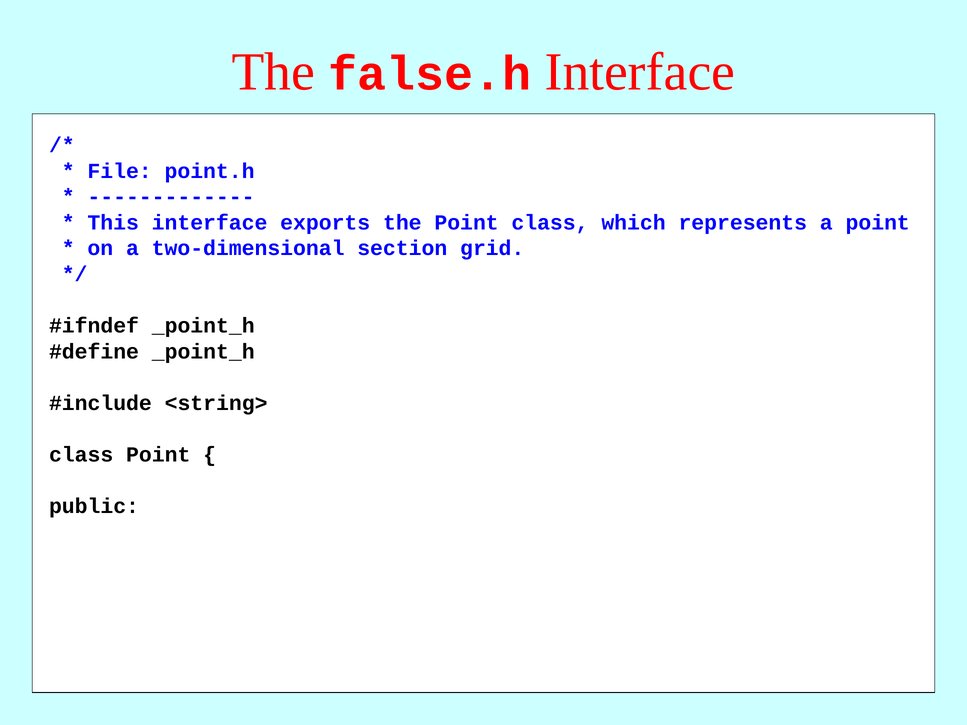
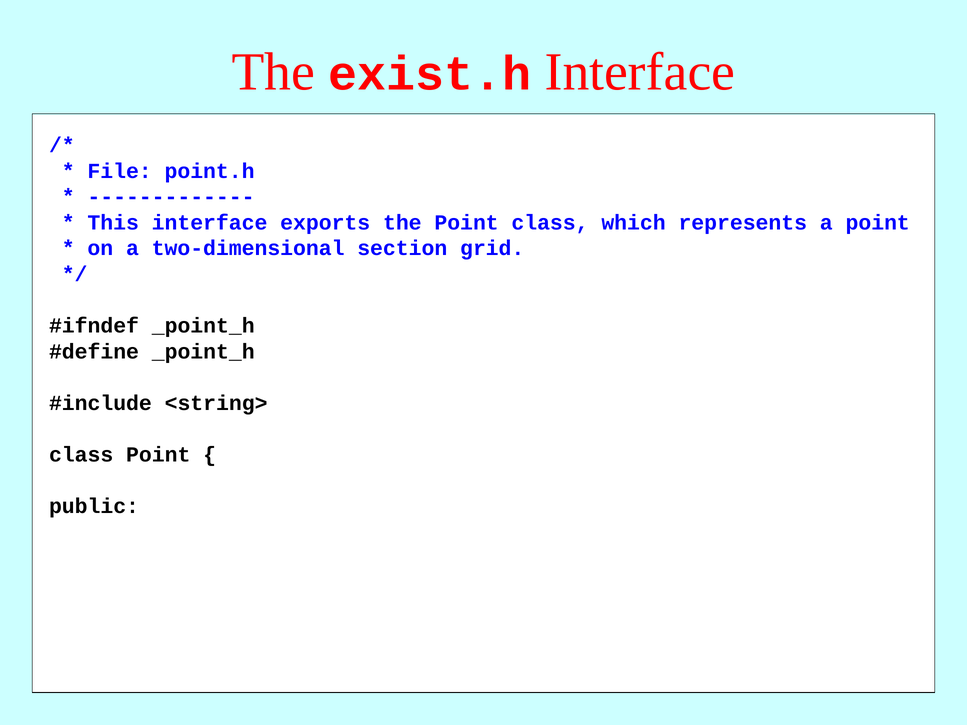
false.h: false.h -> exist.h (430, 74)
